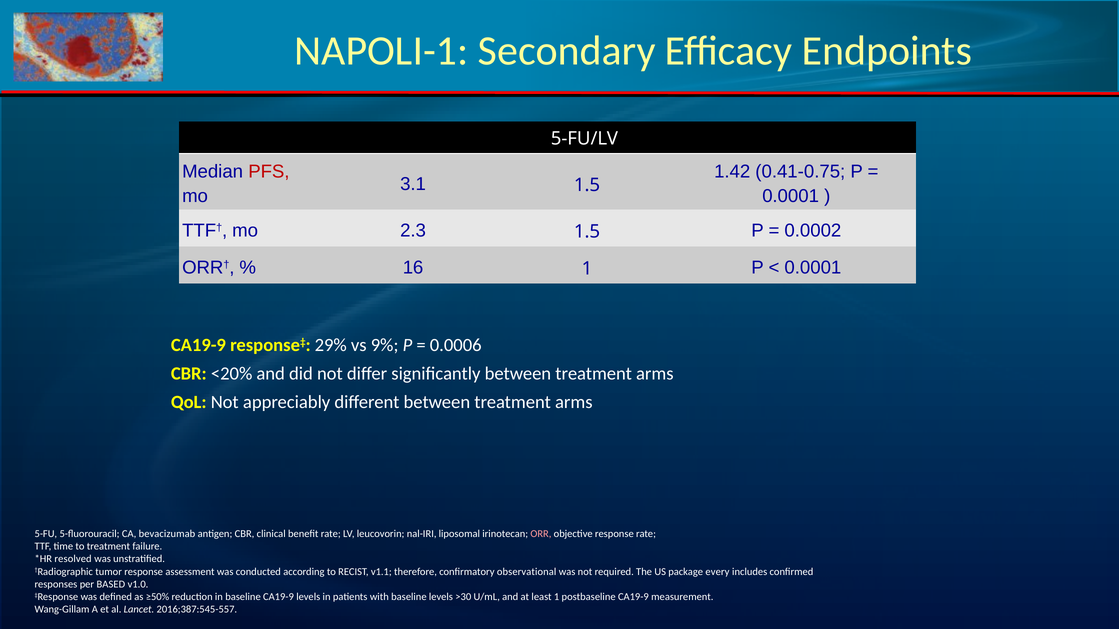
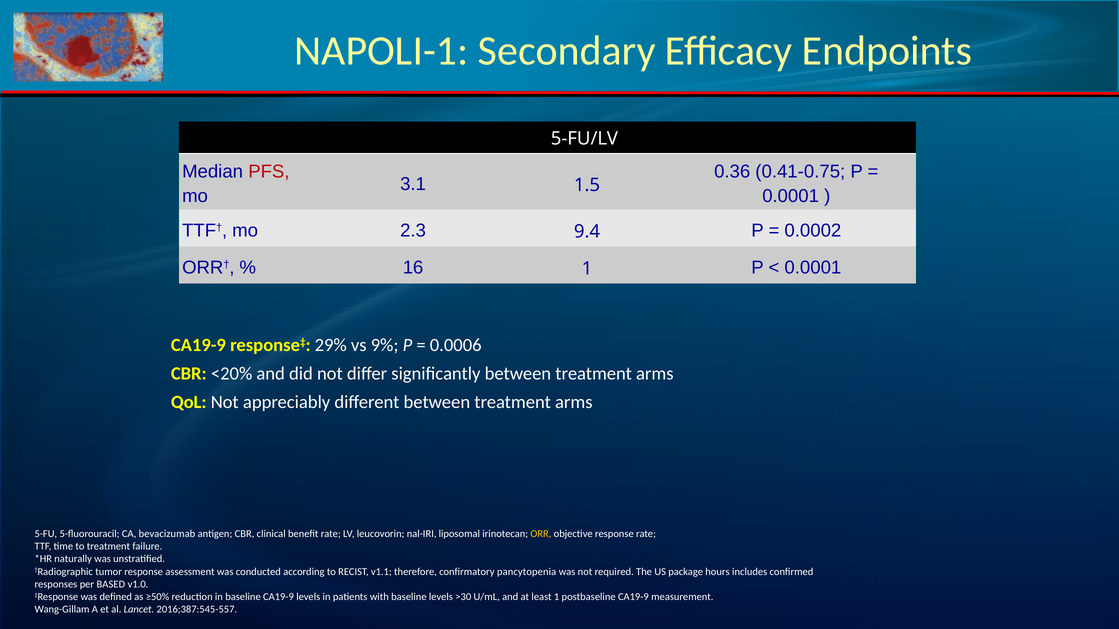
1.42: 1.42 -> 0.36 (732, 172)
2.3 1.5: 1.5 -> 9.4 (587, 232)
ORR colour: pink -> yellow (541, 534)
resolved: resolved -> naturally (73, 559)
observational: observational -> pancytopenia (527, 572)
every: every -> hours (718, 572)
